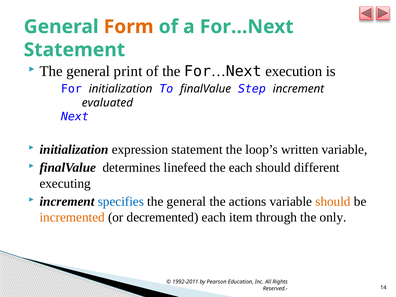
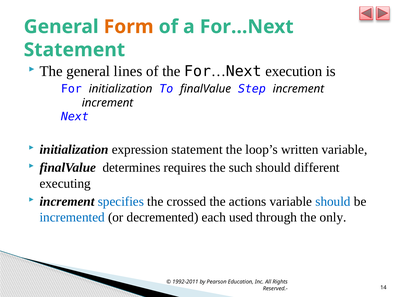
print: print -> lines (128, 71)
evaluated: evaluated -> increment (108, 103)
linefeed: linefeed -> requires (185, 168)
the each: each -> such (241, 168)
general: general -> crossed (186, 201)
should colour: orange -> blue (333, 201)
incremented colour: orange -> blue (72, 217)
item: item -> used (241, 217)
